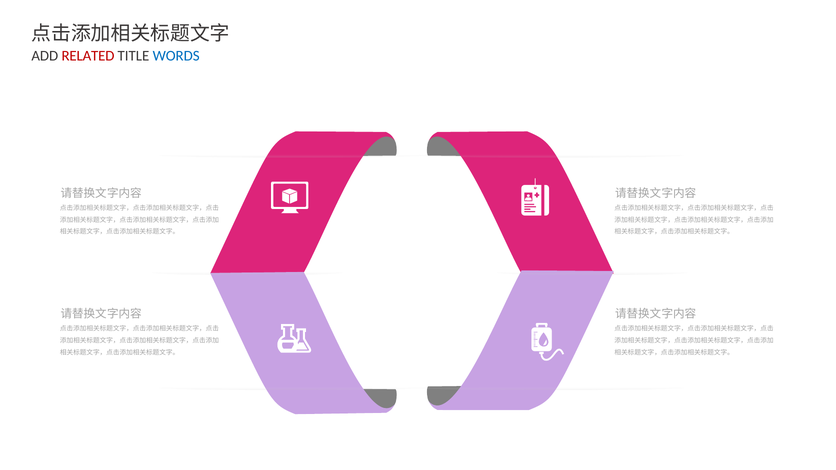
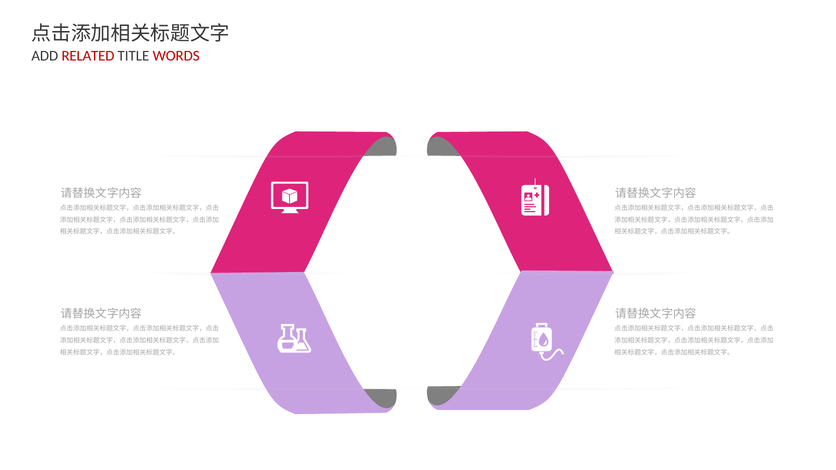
WORDS colour: blue -> red (176, 56)
